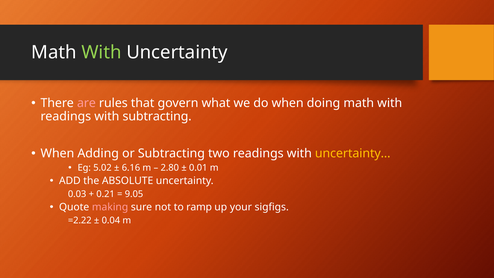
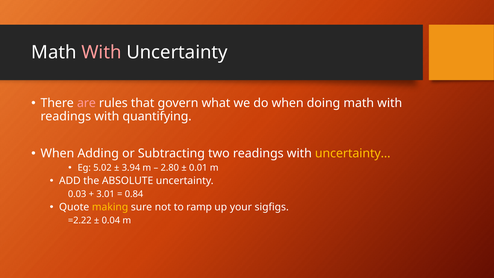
With colour: light green -> pink (101, 52)
with subtracting: subtracting -> quantifying (157, 116)
6.16: 6.16 -> 3.94 (131, 168)
0.21: 0.21 -> 3.01 (106, 194)
9.05: 9.05 -> 0.84 (134, 194)
making colour: pink -> yellow (110, 207)
